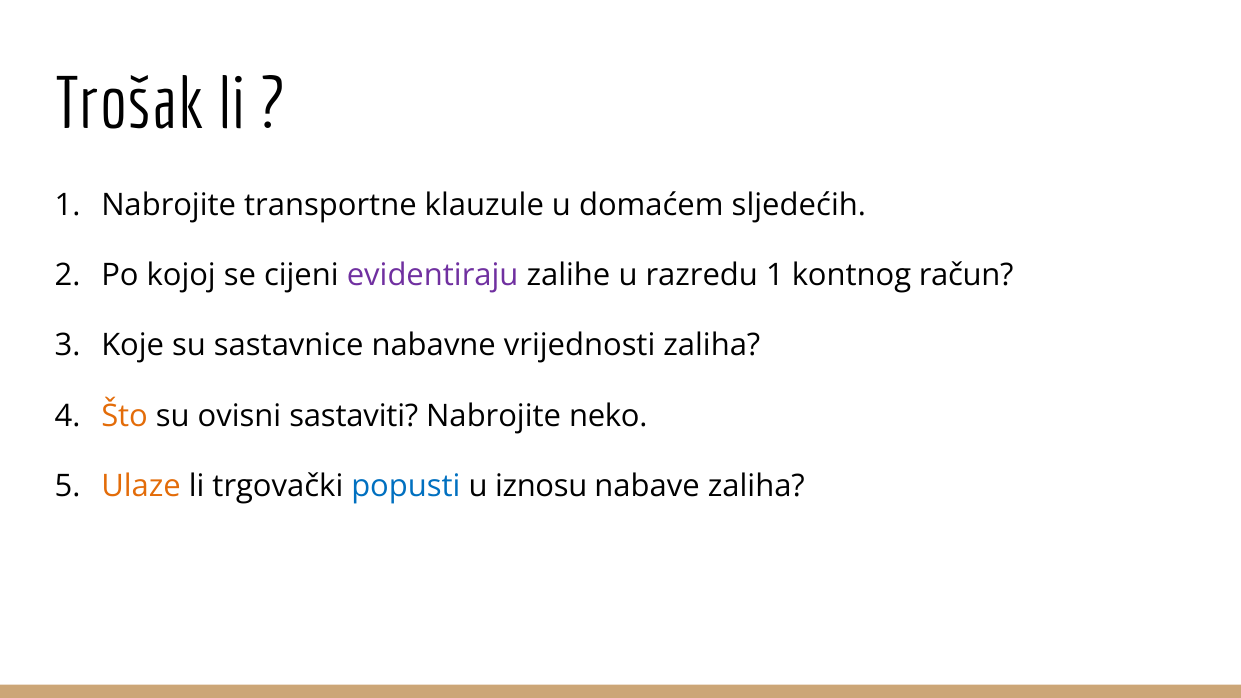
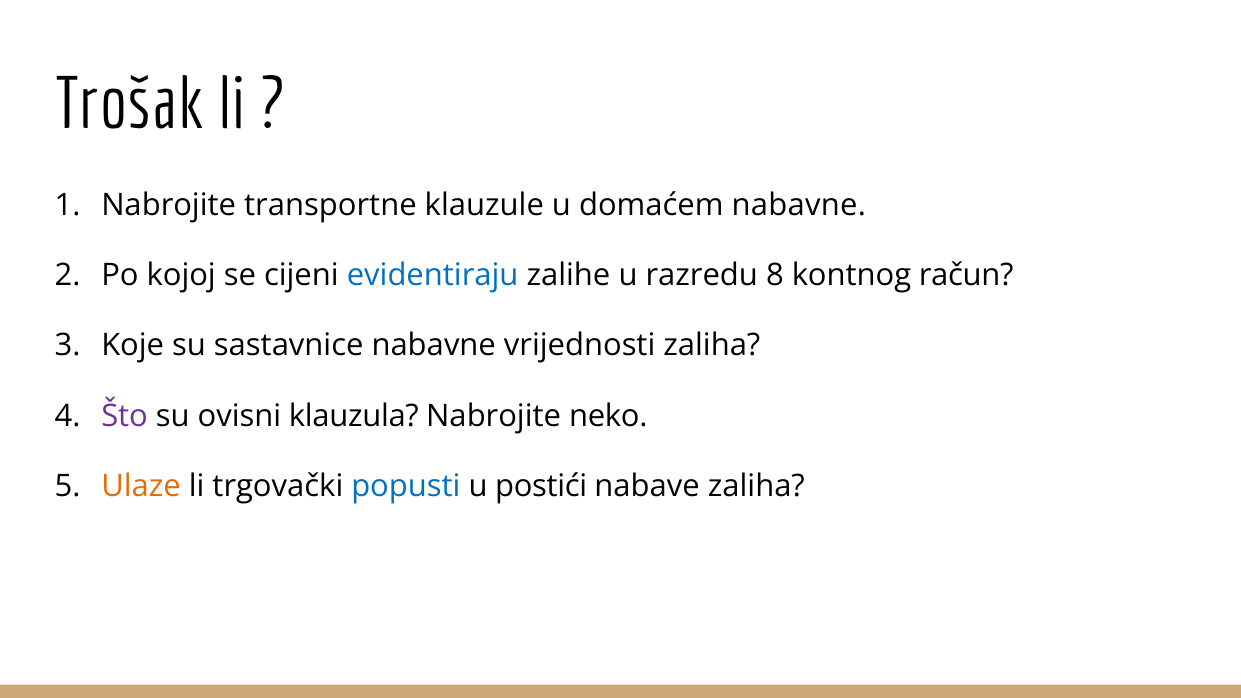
domaćem sljedećih: sljedećih -> nabavne (799, 205)
evidentiraju colour: purple -> blue (433, 275)
razredu 1: 1 -> 8 (775, 275)
Što colour: orange -> purple (125, 416)
sastaviti: sastaviti -> klauzula (354, 416)
iznosu: iznosu -> postići (541, 486)
